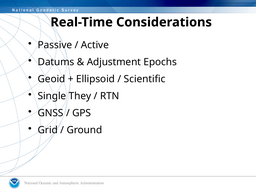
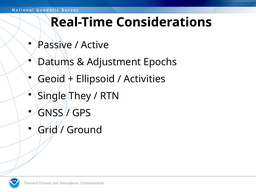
Scientific: Scientific -> Activities (145, 79)
